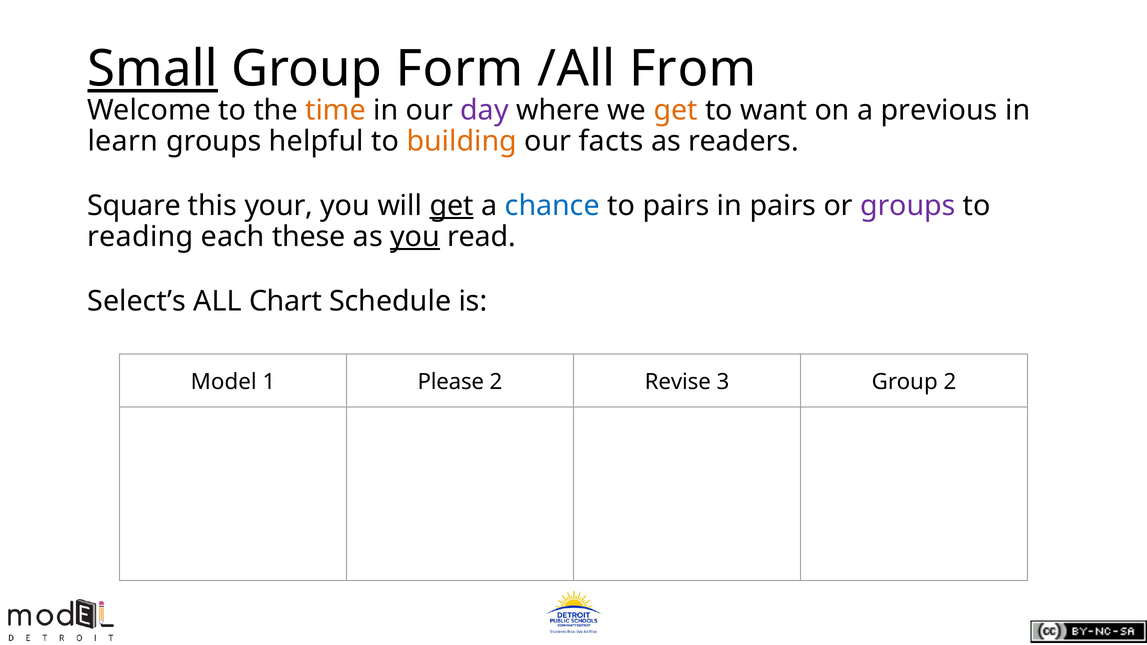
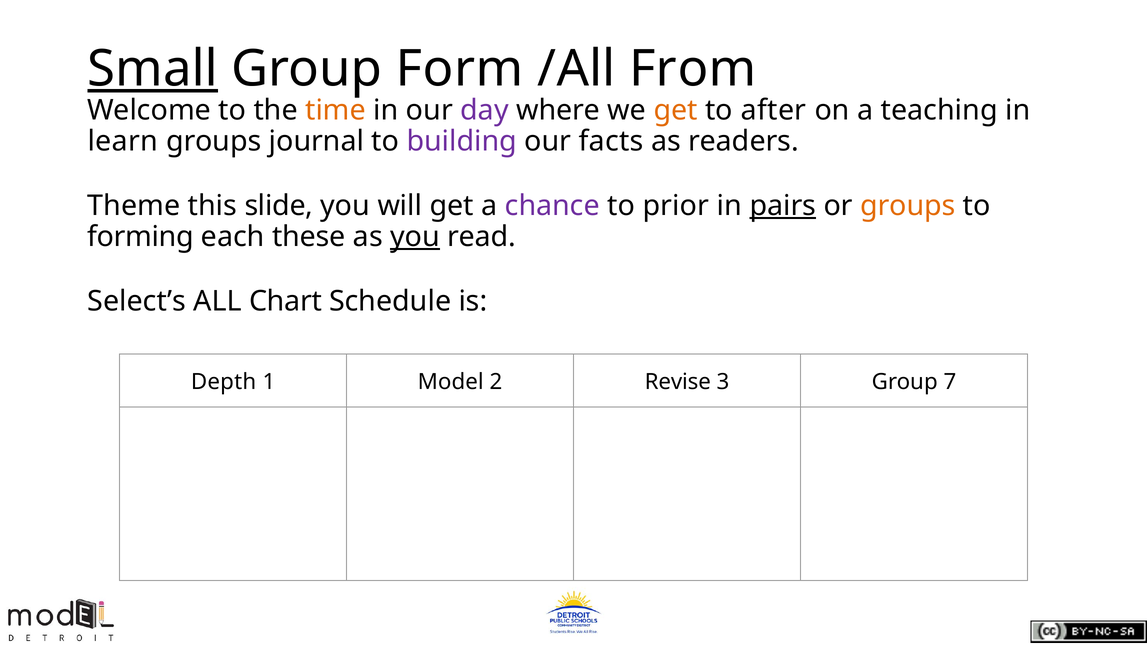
want: want -> after (774, 110)
previous: previous -> teaching (939, 110)
helpful: helpful -> journal (316, 141)
building colour: orange -> purple (462, 141)
Square: Square -> Theme (134, 206)
your: your -> slide (279, 206)
get underline: present -> none (452, 206)
chance colour: blue -> purple (552, 206)
to pairs: pairs -> prior (676, 206)
pairs underline: none -> present (783, 206)
groups colour: purple -> orange (908, 206)
reading: reading -> forming (141, 237)
Model: Model -> Depth (224, 382)
Please: Please -> Model (451, 382)
Group 2: 2 -> 7 (950, 382)
